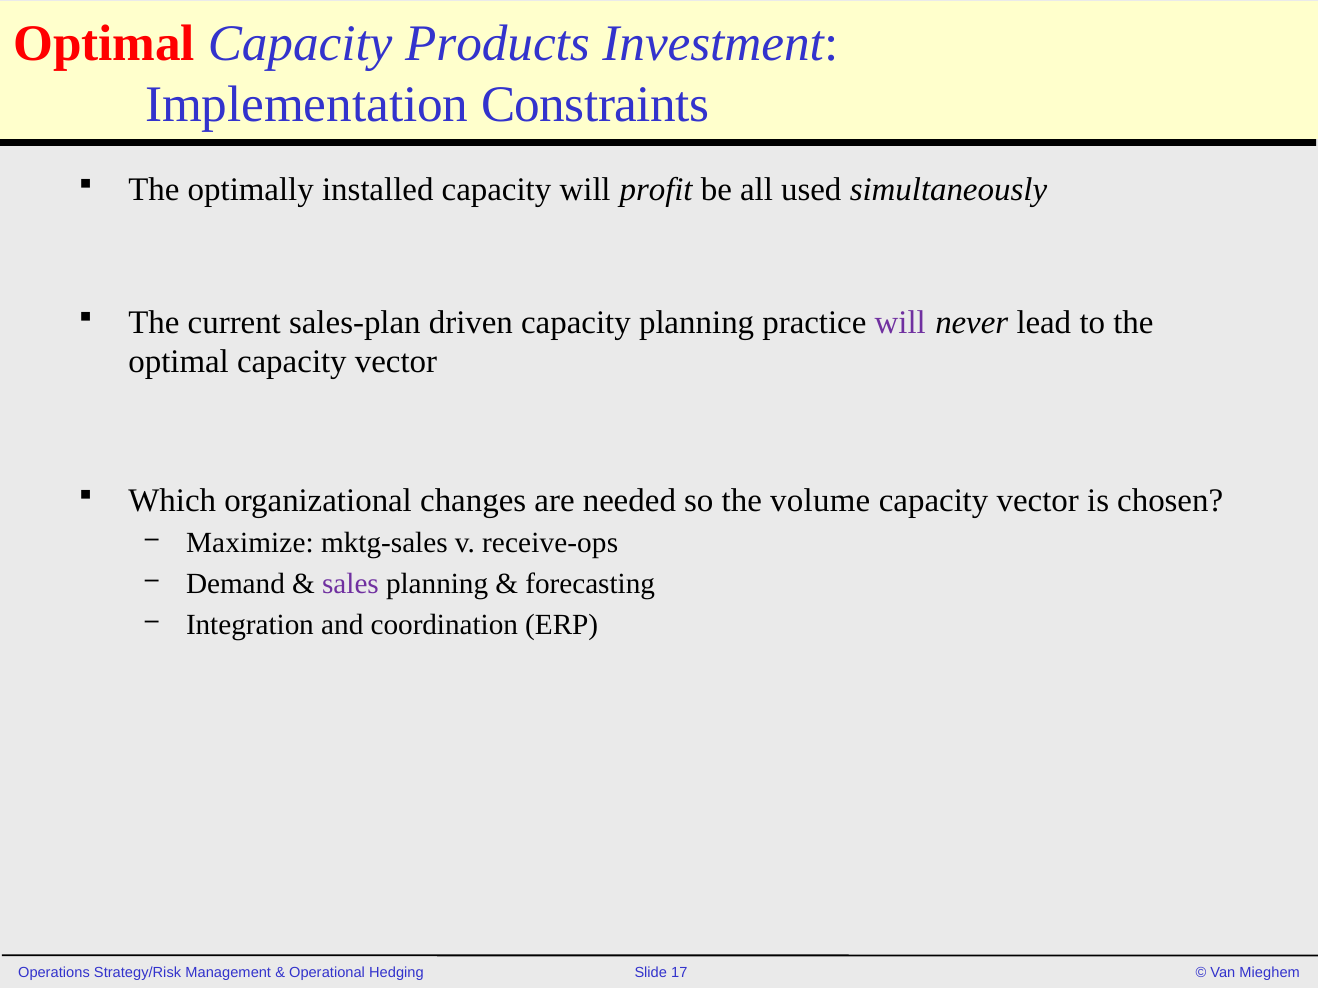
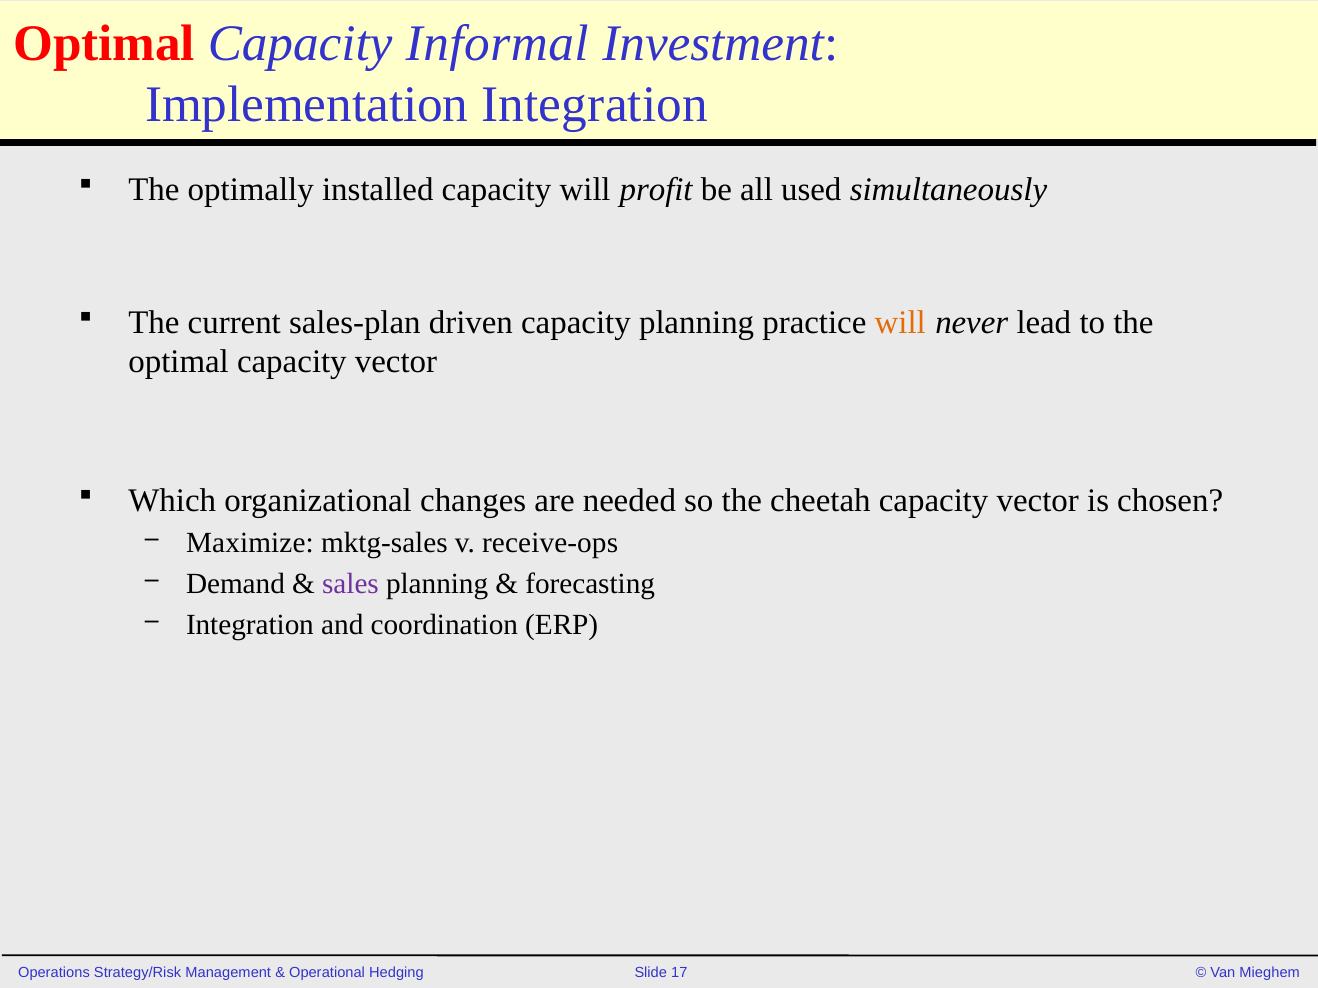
Products: Products -> Informal (497, 43)
Implementation Constraints: Constraints -> Integration (595, 105)
will colour: purple -> orange (900, 323)
volume: volume -> cheetah (820, 501)
